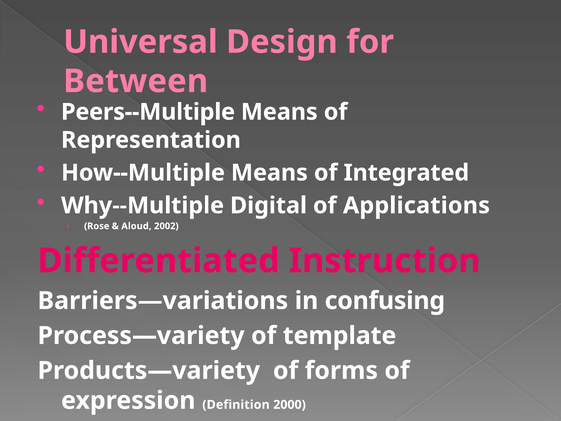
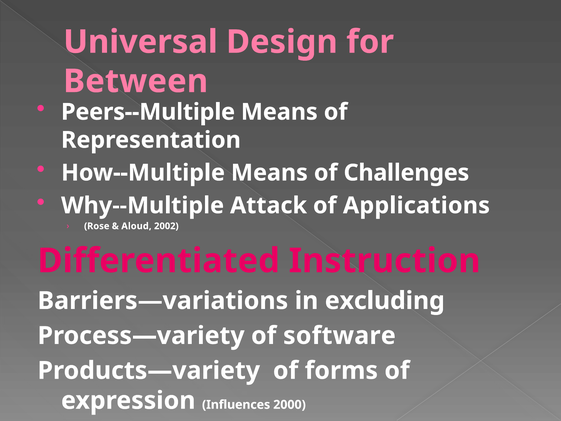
Integrated: Integrated -> Challenges (406, 173)
Digital: Digital -> Attack (269, 205)
confusing: confusing -> excluding (385, 301)
template: template -> software (339, 336)
Definition: Definition -> Influences (236, 404)
